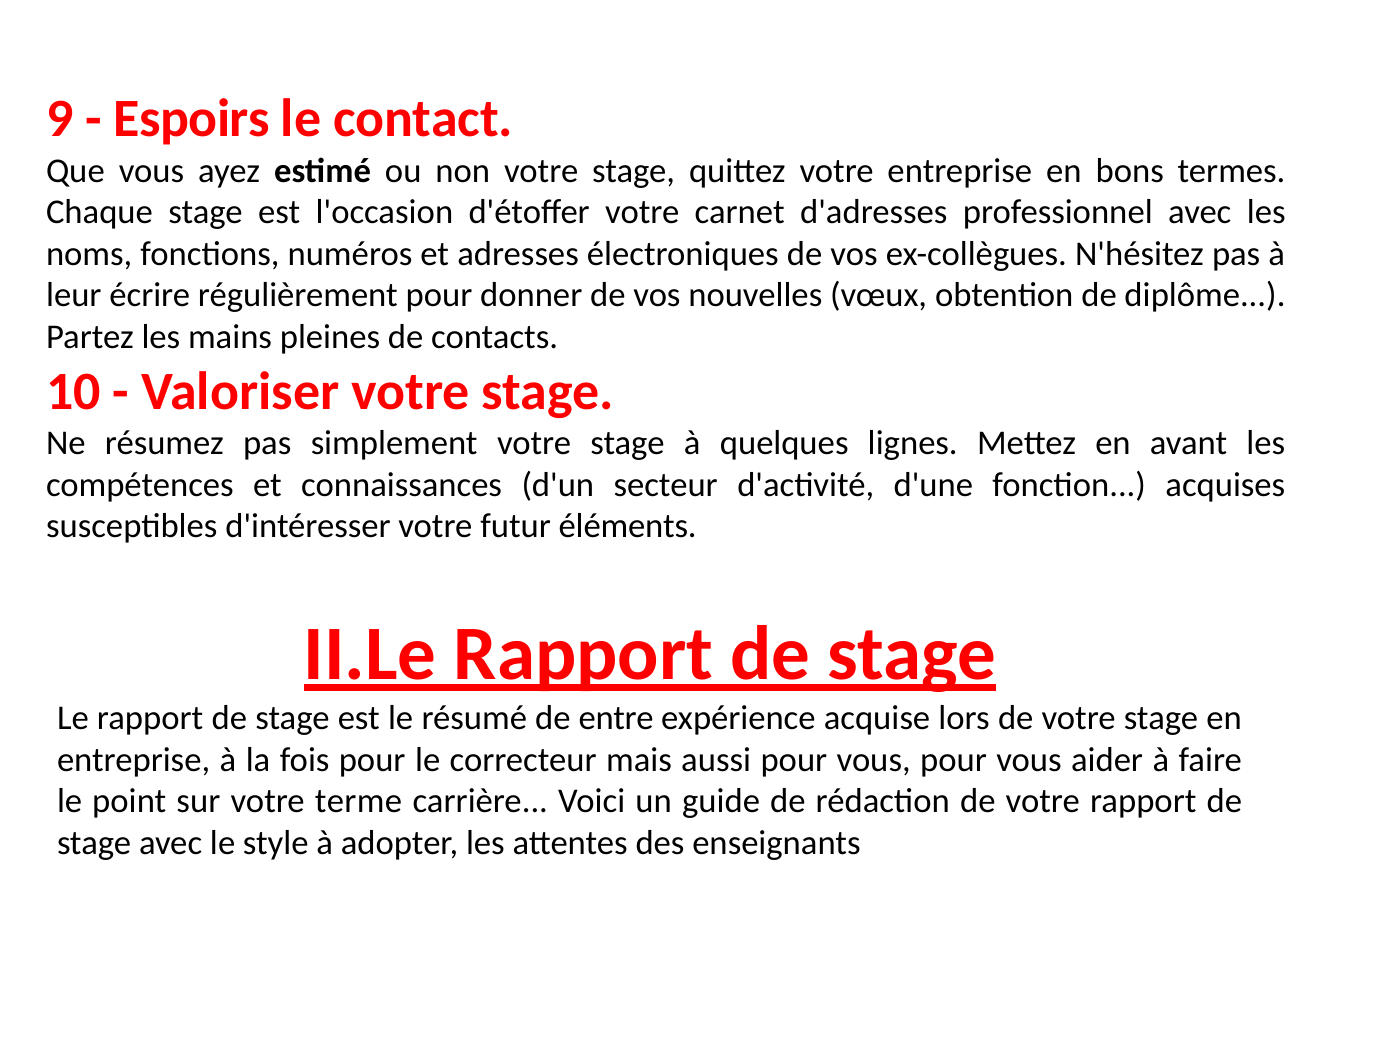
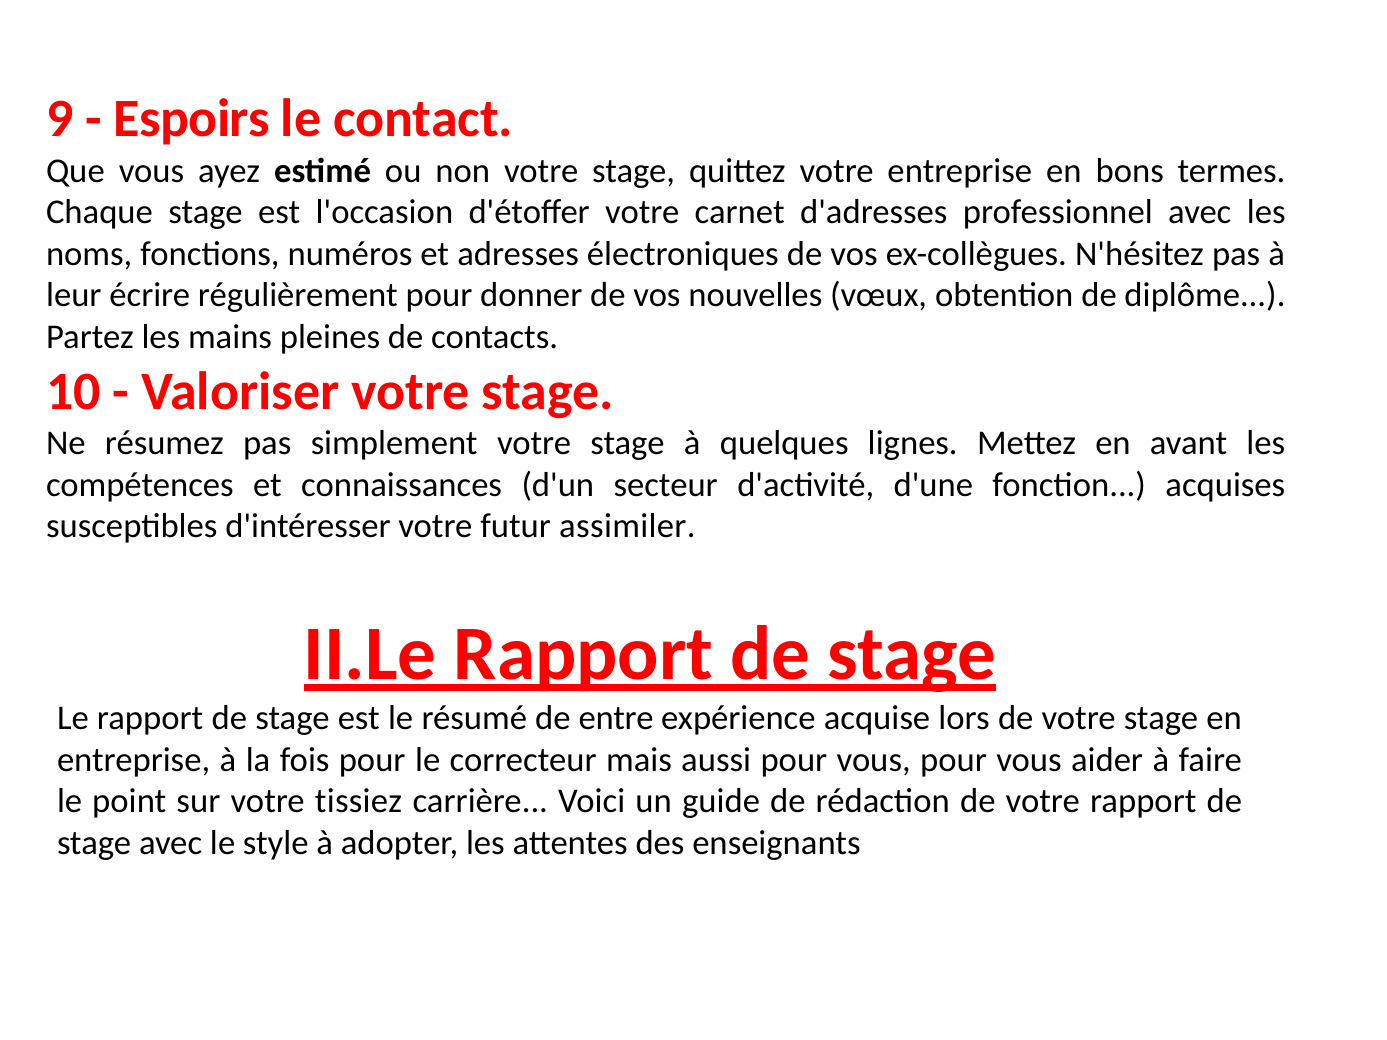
éléments: éléments -> assimiler (627, 527)
terme: terme -> tissiez (359, 802)
